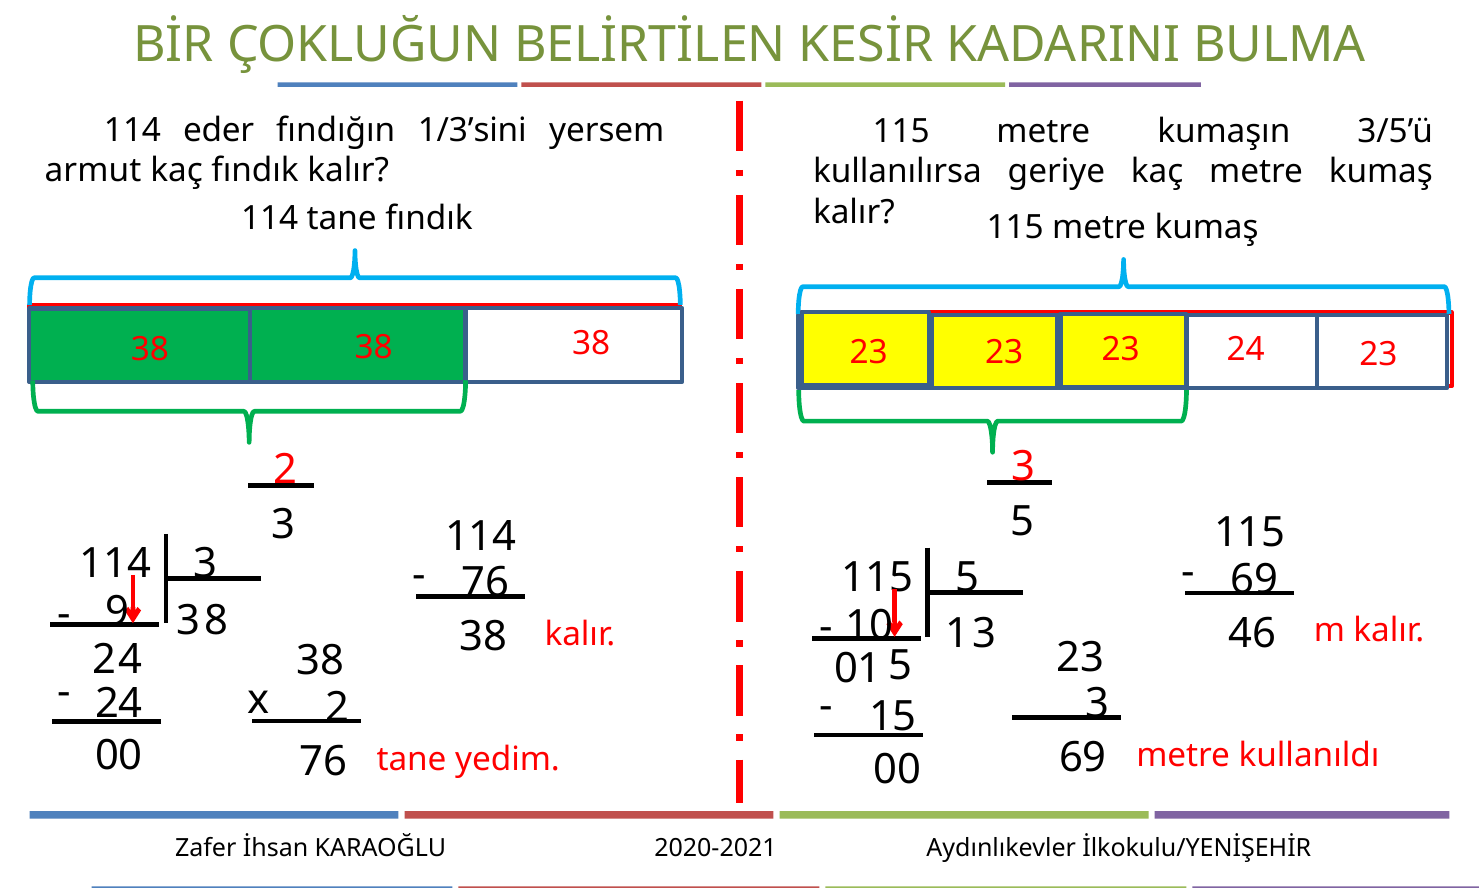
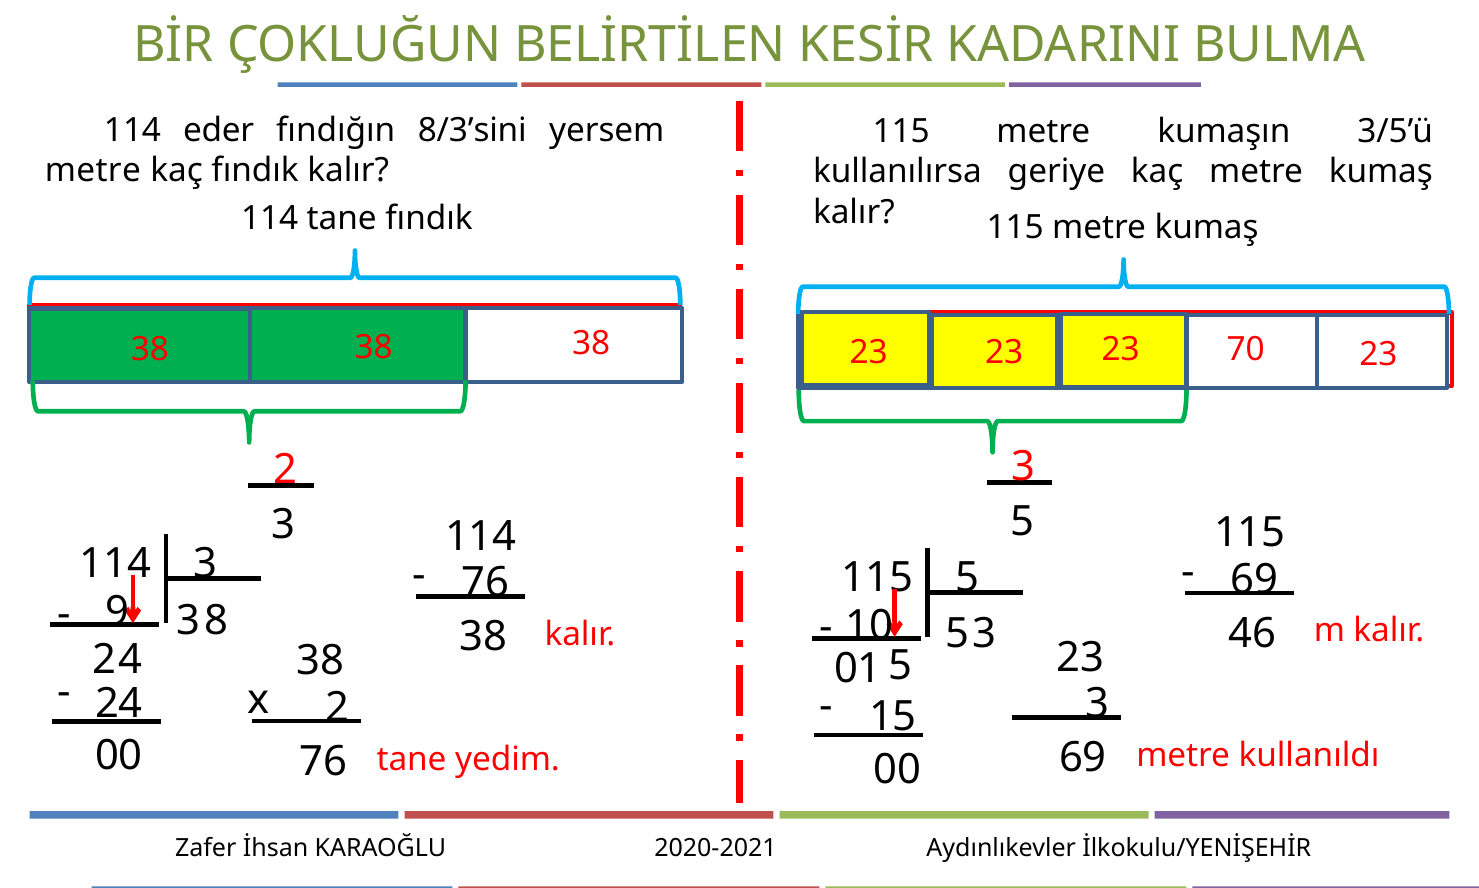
1/3’sini: 1/3’sini -> 8/3’sini (472, 130)
armut: armut -> metre (93, 170)
23 24: 24 -> 70 (1246, 349)
1: 1 -> 5 (957, 634)
